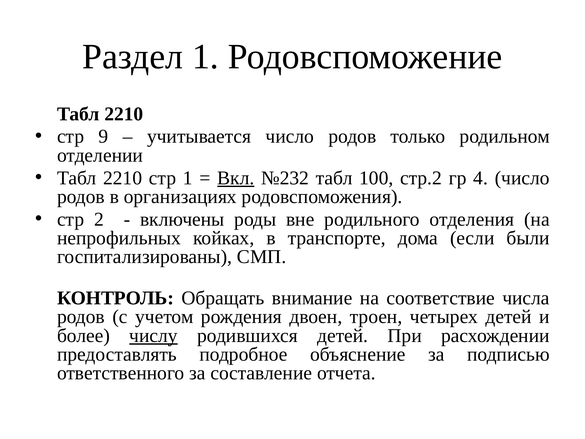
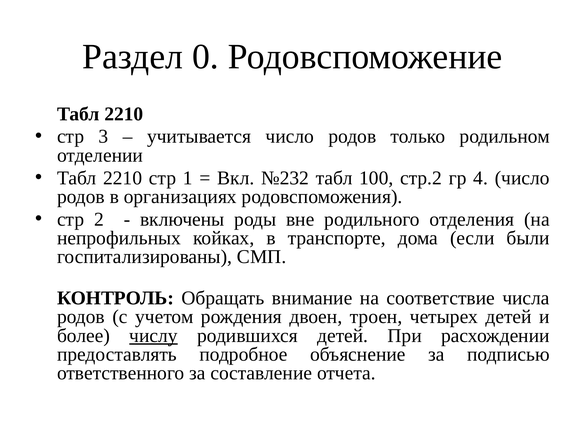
Раздел 1: 1 -> 0 (205, 57)
9: 9 -> 3 (103, 136)
Вкл underline: present -> none (236, 178)
